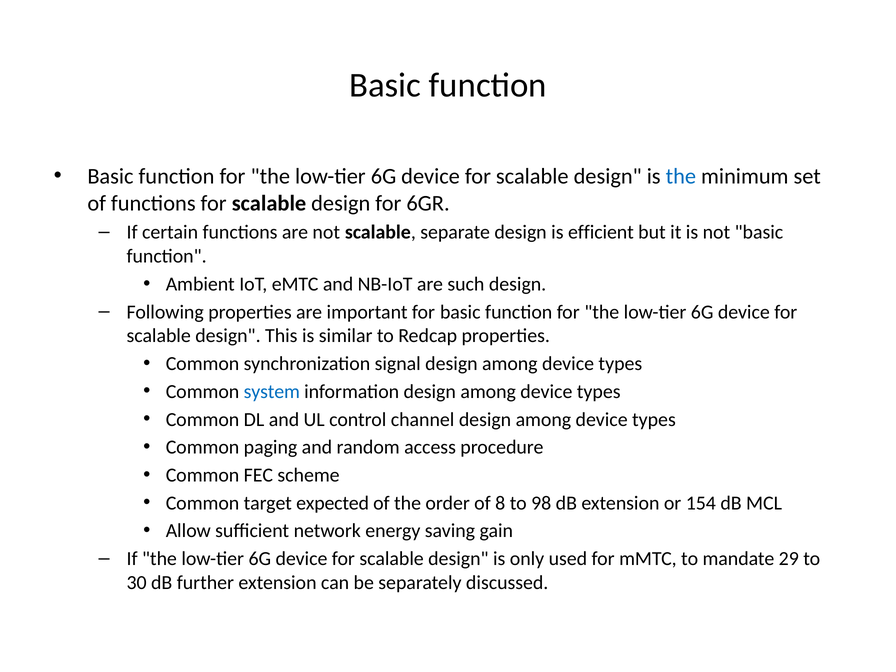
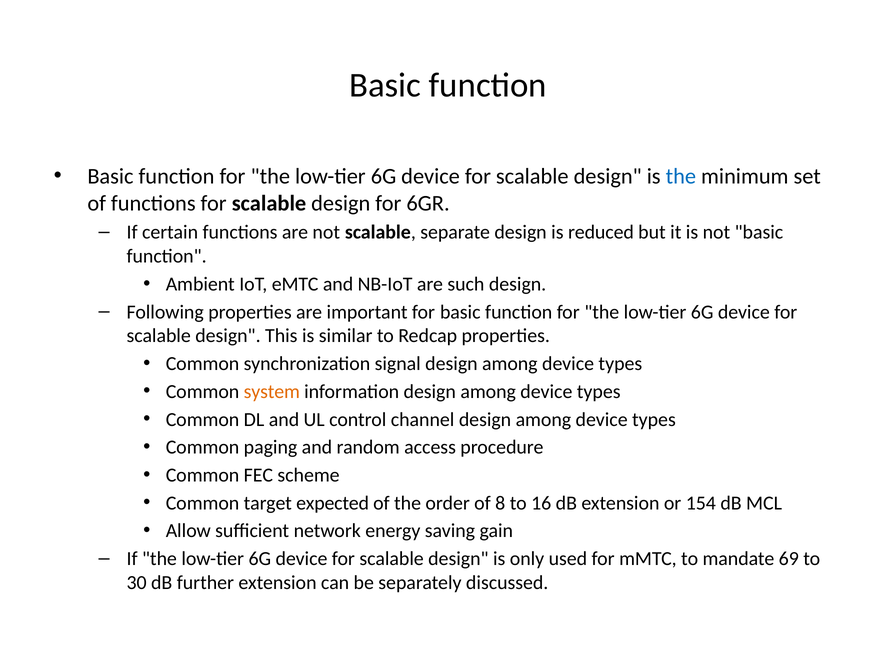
efficient: efficient -> reduced (601, 232)
system colour: blue -> orange (272, 392)
98: 98 -> 16 (541, 503)
29: 29 -> 69 (789, 559)
